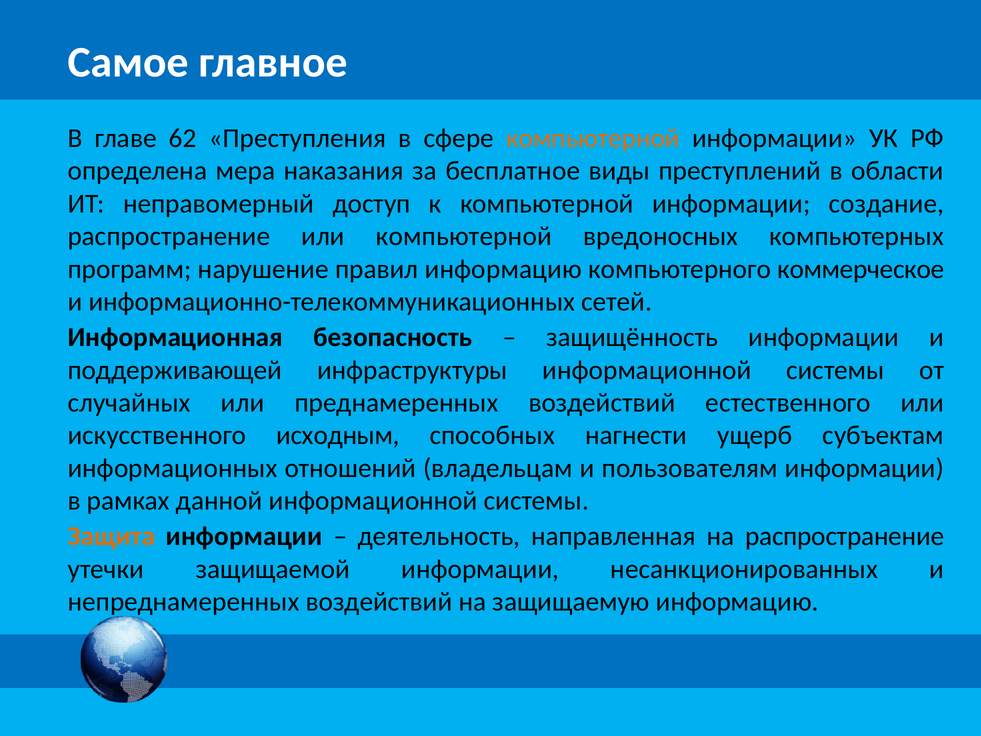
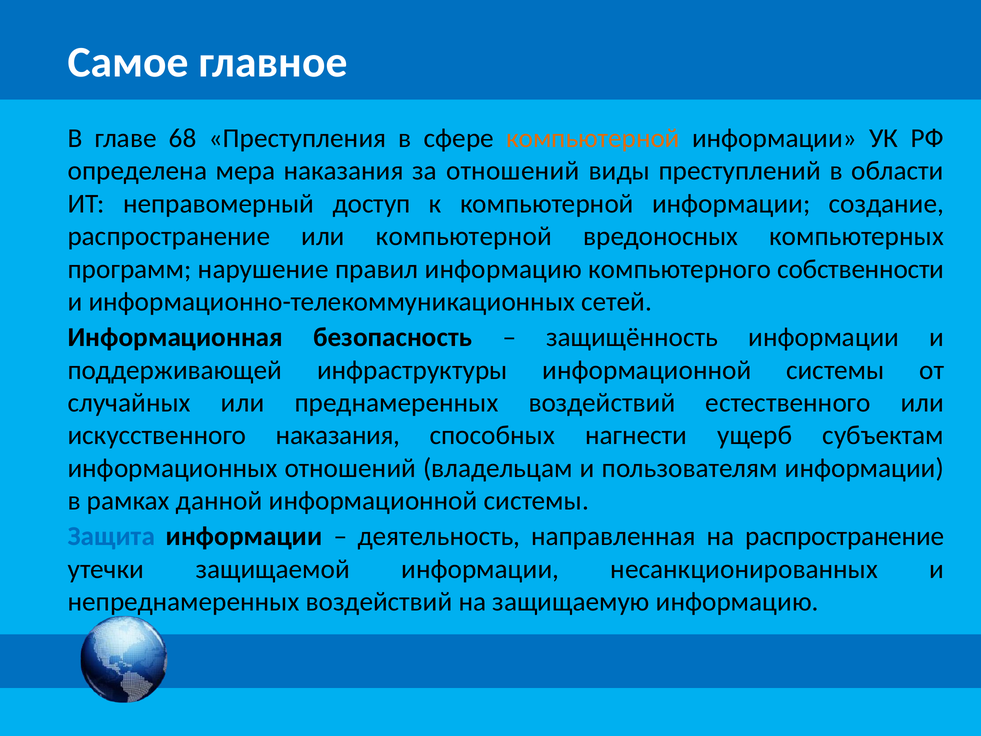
62: 62 -> 68 (183, 138)
за бесплатное: бесплатное -> отношений (513, 171)
коммерческое: коммерческое -> собственности (861, 269)
искусственного исходным: исходным -> наказания (338, 435)
Защита colour: orange -> blue (111, 536)
